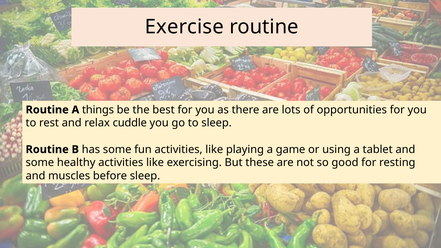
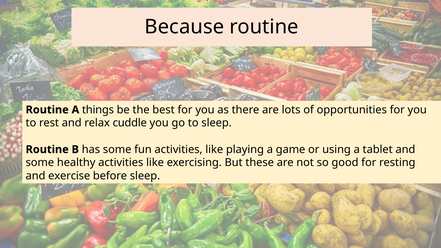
Exercise: Exercise -> Because (184, 27)
muscles: muscles -> exercise (69, 176)
